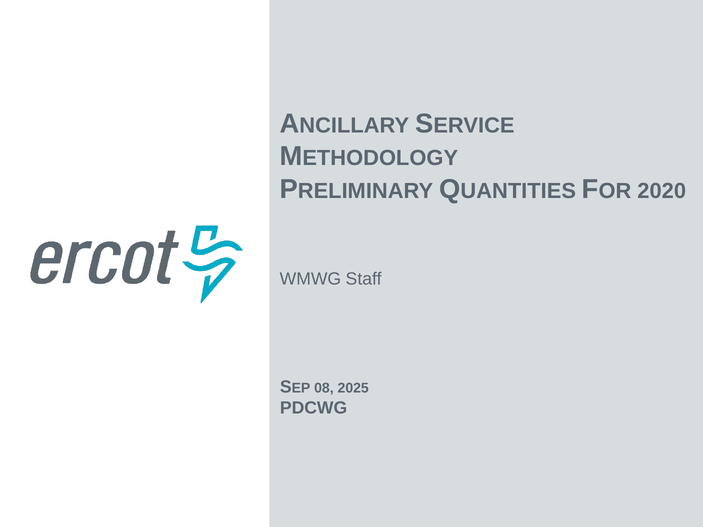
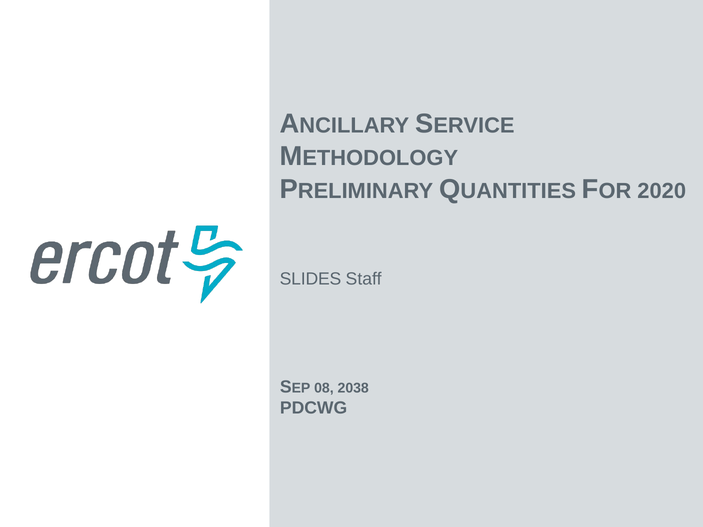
WMWG: WMWG -> SLIDES (310, 279)
2025: 2025 -> 2038 (353, 388)
